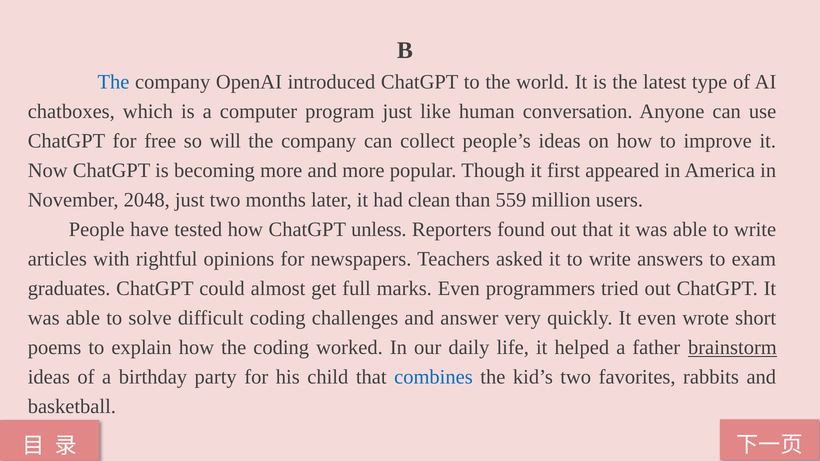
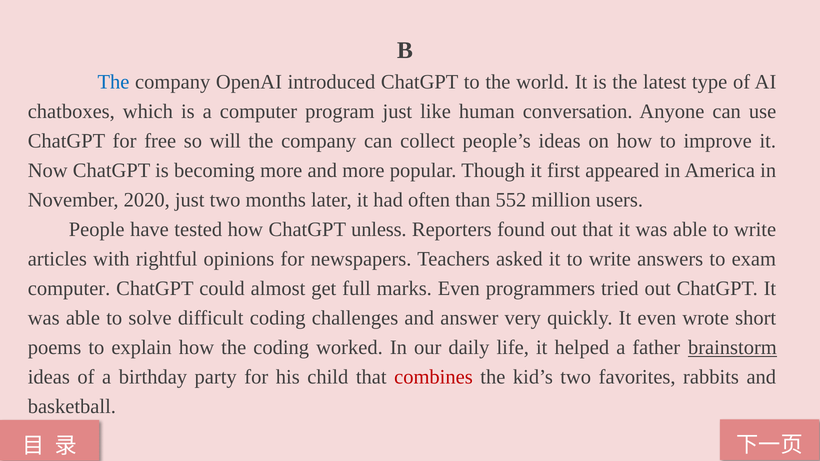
2048: 2048 -> 2020 (147, 200)
clean: clean -> often (429, 200)
559: 559 -> 552 (511, 200)
graduates: graduates -> computer (69, 289)
combines colour: blue -> red (433, 377)
